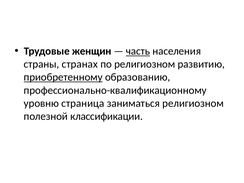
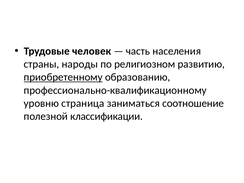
женщин: женщин -> человек (92, 51)
часть underline: present -> none (138, 51)
странах: странах -> народы (80, 64)
заниматься религиозном: религиозном -> соотношение (193, 103)
